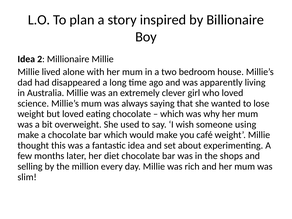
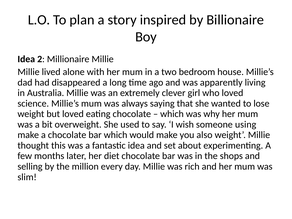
café: café -> also (204, 135)
